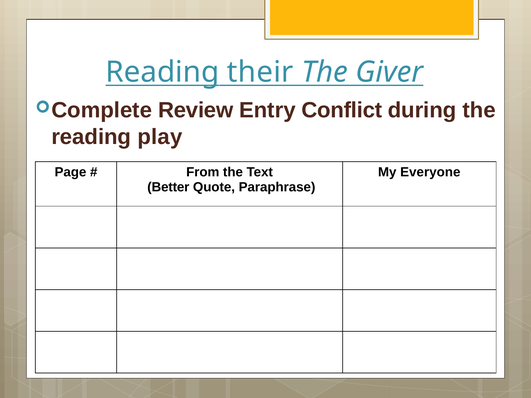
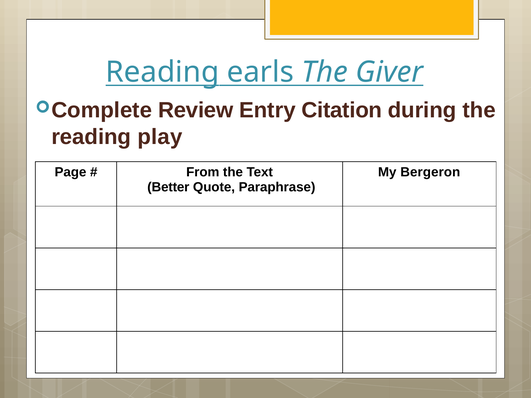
their: their -> earls (260, 72)
Conflict: Conflict -> Citation (342, 110)
Everyone: Everyone -> Bergeron (430, 172)
